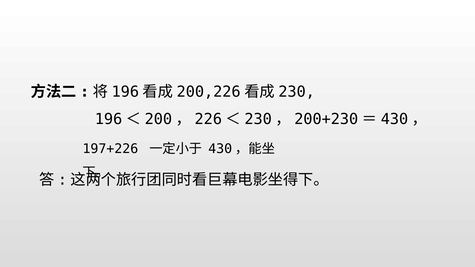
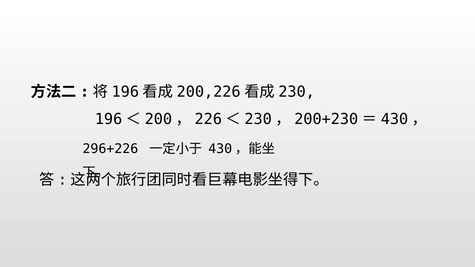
197+226: 197+226 -> 296+226 (110, 149)
